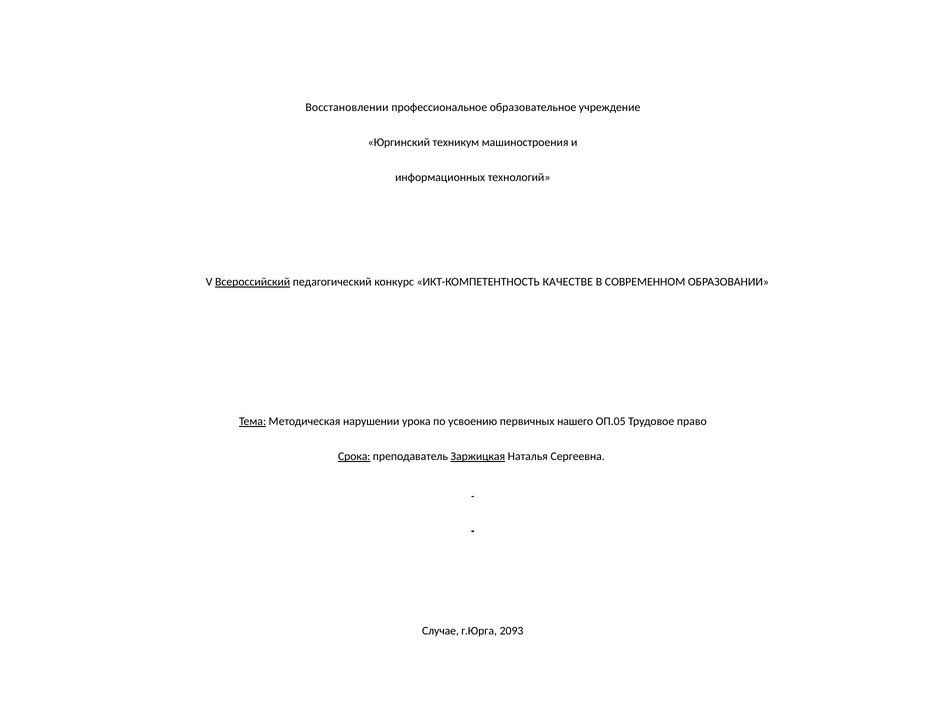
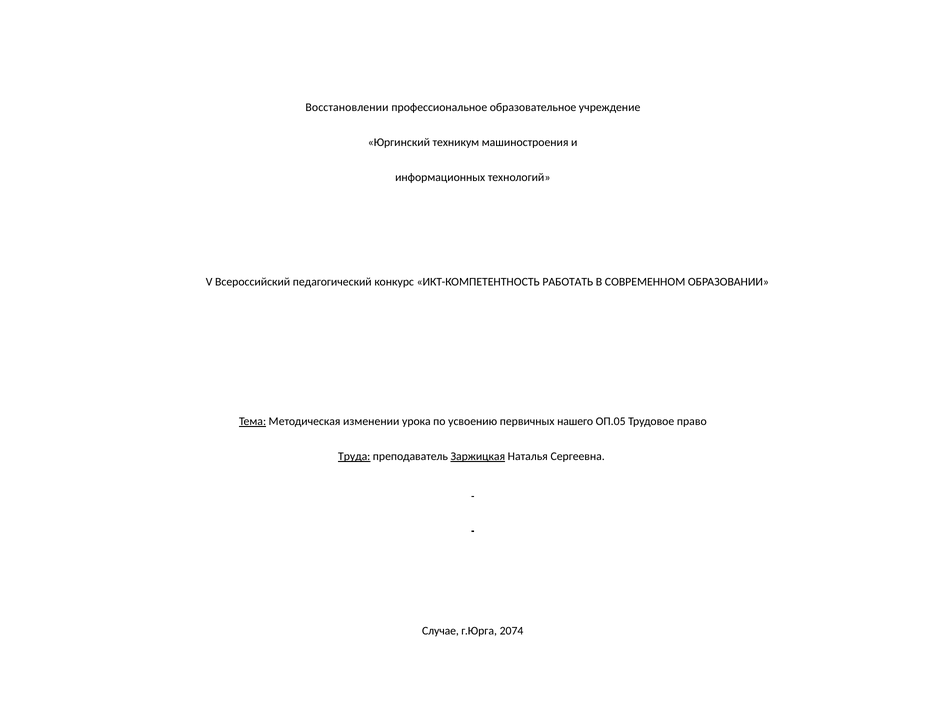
Всероссийский underline: present -> none (253, 282)
КАЧЕСТВЕ: КАЧЕСТВЕ -> РАБОТАТЬ (568, 282)
нарушении: нарушении -> изменении (371, 422)
Срока: Срока -> Труда (354, 457)
2093: 2093 -> 2074 (512, 631)
